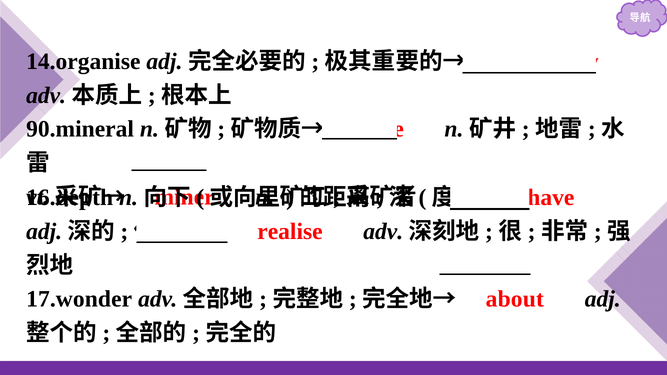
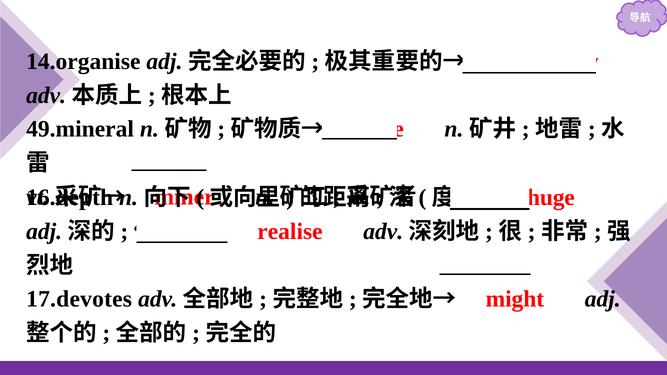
90.mineral: 90.mineral -> 49.mineral (80, 129)
have: have -> huge (551, 198)
17.wonder: 17.wonder -> 17.devotes (79, 299)
about: about -> might (515, 299)
